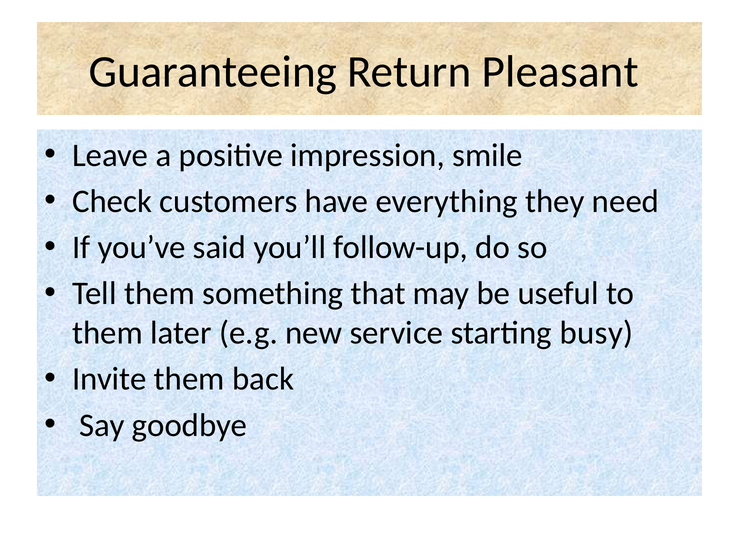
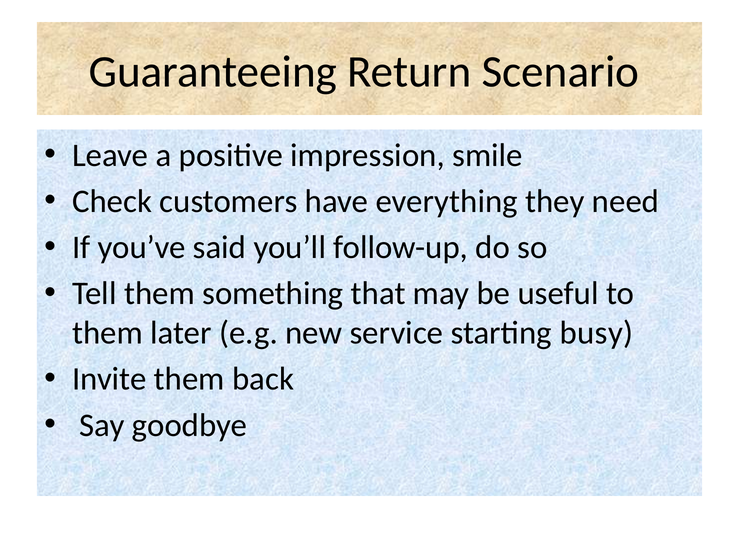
Pleasant: Pleasant -> Scenario (560, 72)
